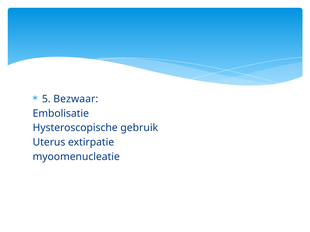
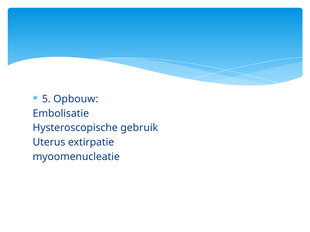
Bezwaar: Bezwaar -> Opbouw (76, 99)
